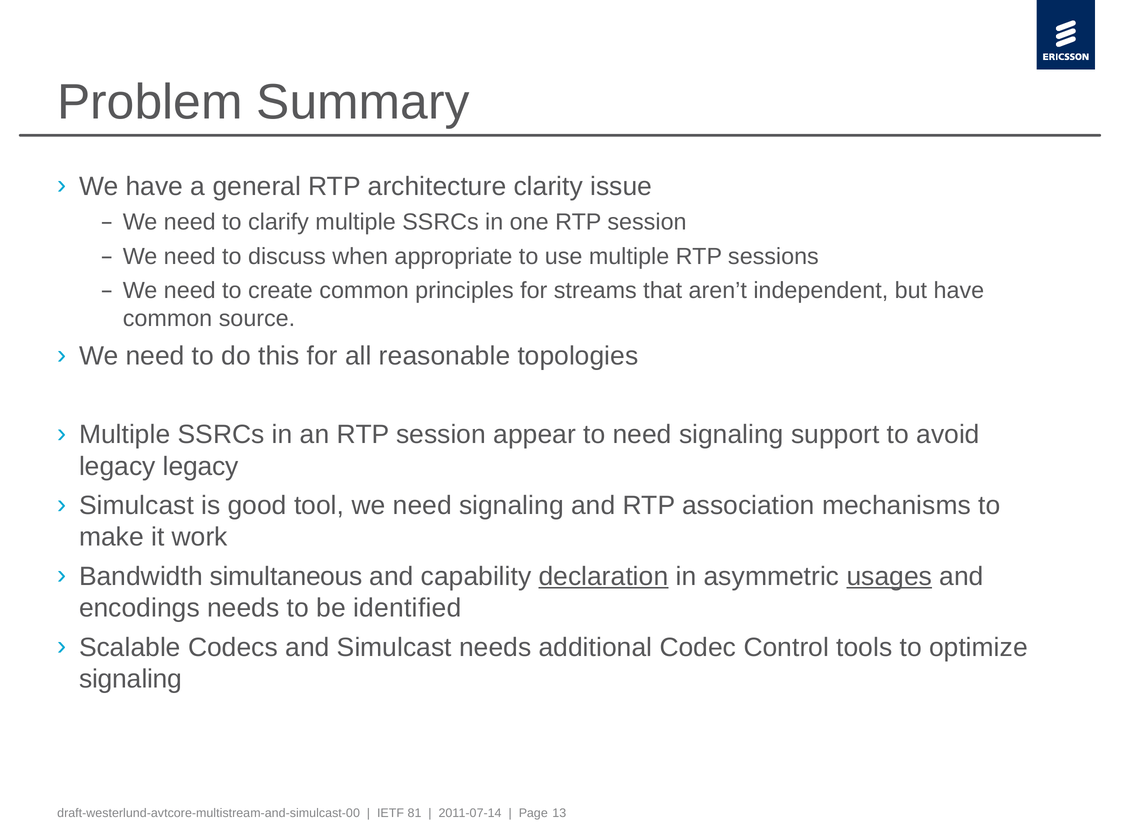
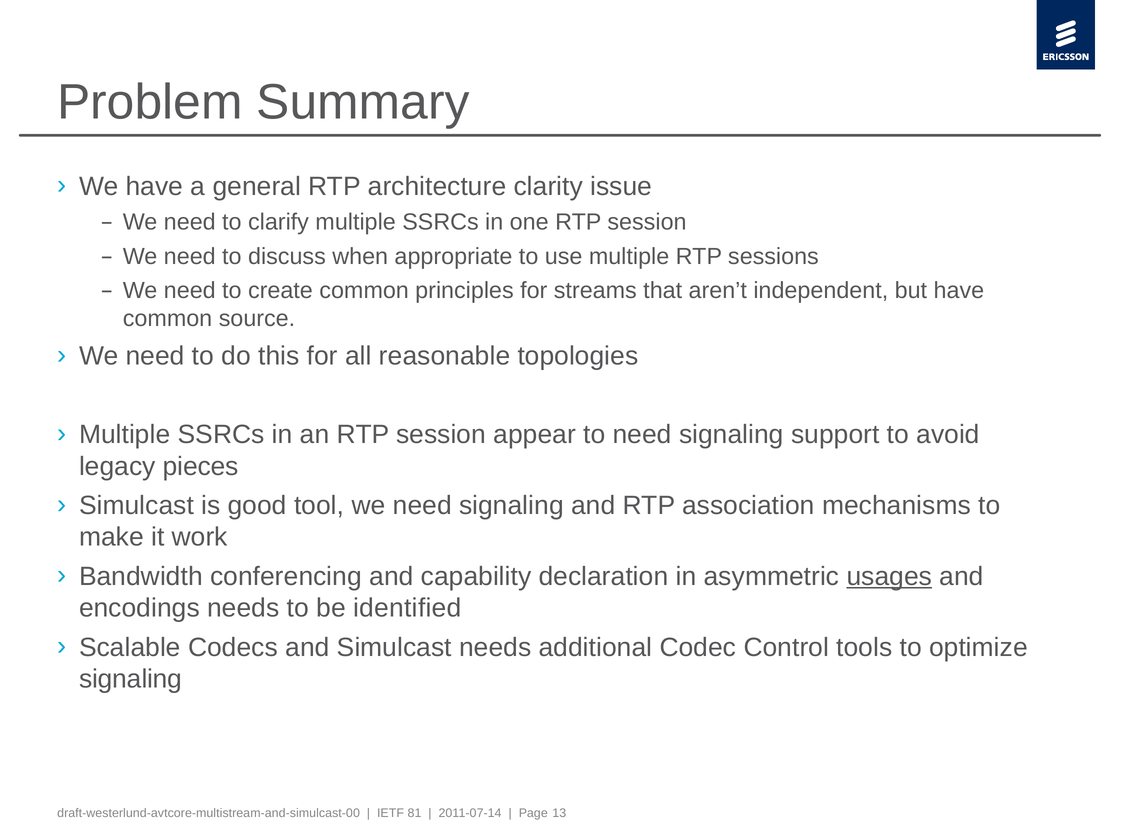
legacy legacy: legacy -> pieces (201, 467)
simultaneous: simultaneous -> conferencing (286, 577)
declaration underline: present -> none (603, 577)
